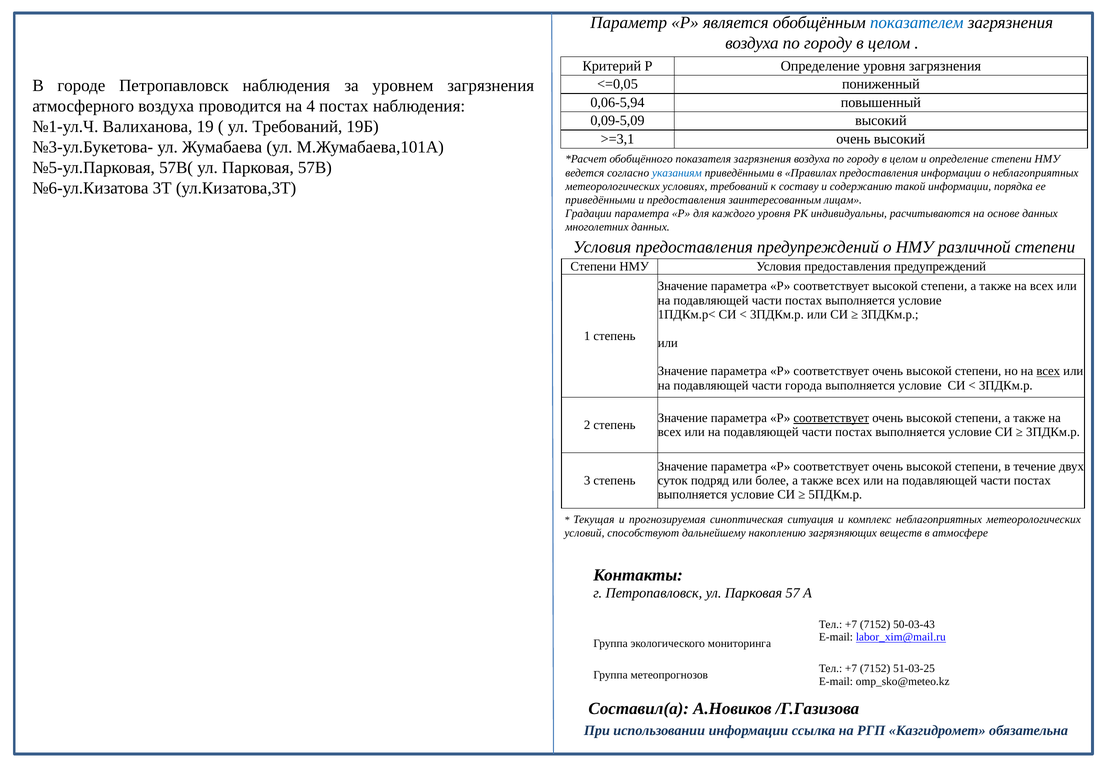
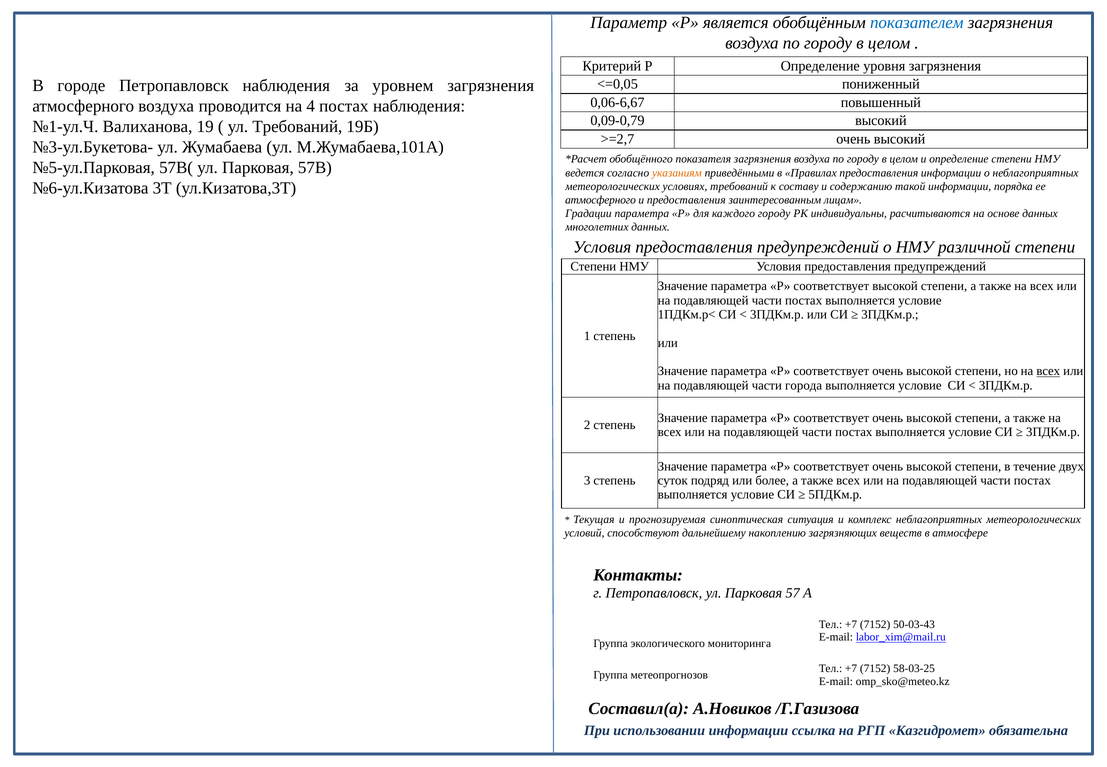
0,06-5,94: 0,06-5,94 -> 0,06-6,67 (617, 102)
0,09-5,09: 0,09-5,09 -> 0,09-0,79 (617, 121)
>=3,1: >=3,1 -> >=2,7 (617, 139)
указаниям colour: blue -> orange (677, 173)
приведёнными: приведёнными -> атмосферного (601, 200)
каждого уровня: уровня -> городу (774, 213)
соответствует underline: present -> none (831, 418)
51-03-25: 51-03-25 -> 58-03-25 (914, 668)
